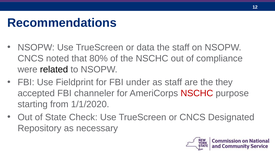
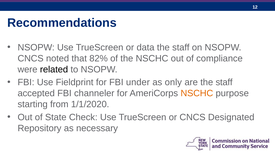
80%: 80% -> 82% (99, 58)
as staff: staff -> only (173, 82)
are the they: they -> staff (224, 82)
NSCHC colour: red -> orange (197, 93)
